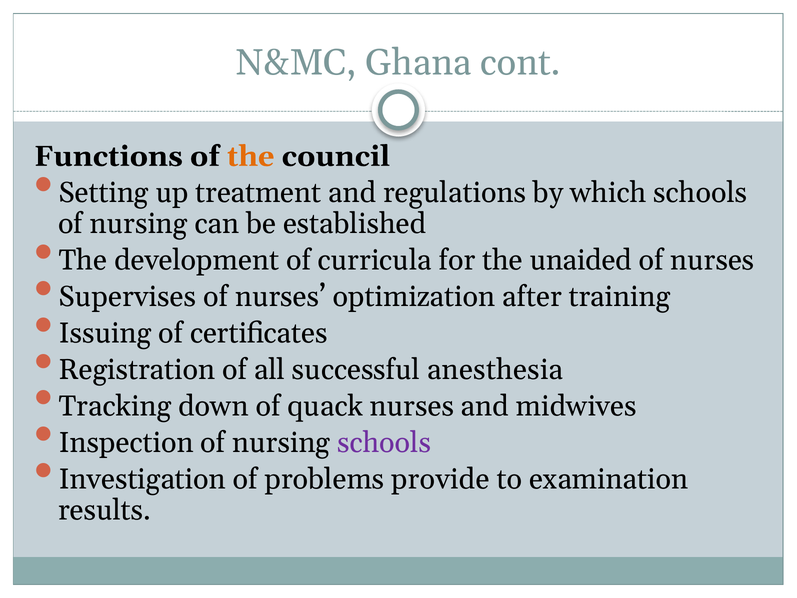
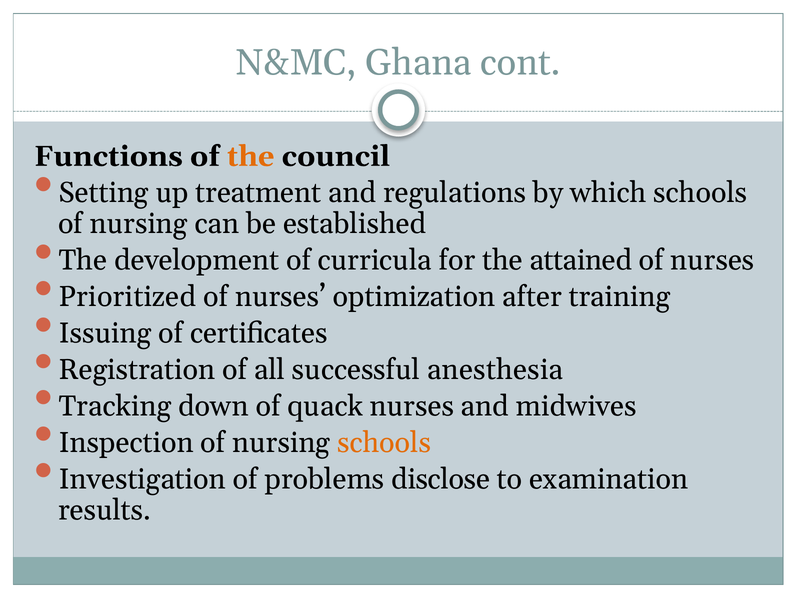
unaided: unaided -> attained (581, 260)
Supervises: Supervises -> Prioritized (127, 297)
schools colour: purple -> orange (384, 442)
provide: provide -> disclose (441, 479)
